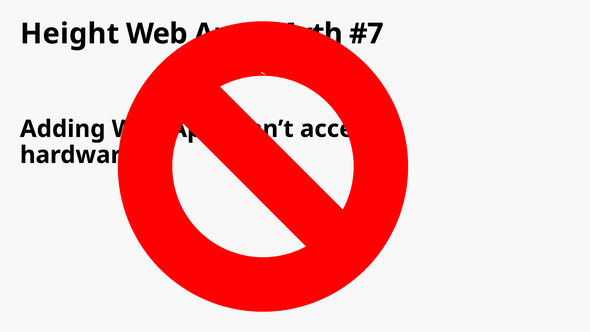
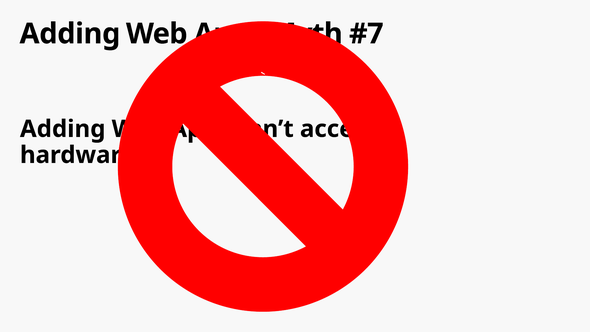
Height: Height -> Adding (70, 34)
